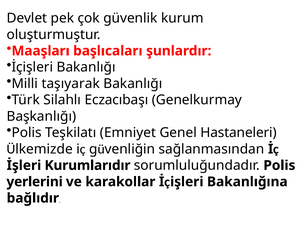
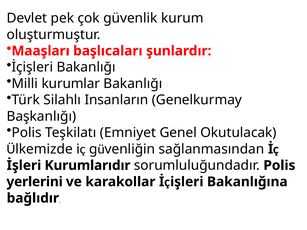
taşıyarak: taşıyarak -> kurumlar (71, 84)
Eczacıbaşı: Eczacıbaşı -> Insanların (116, 100)
Hastaneleri: Hastaneleri -> Okutulacak (238, 133)
